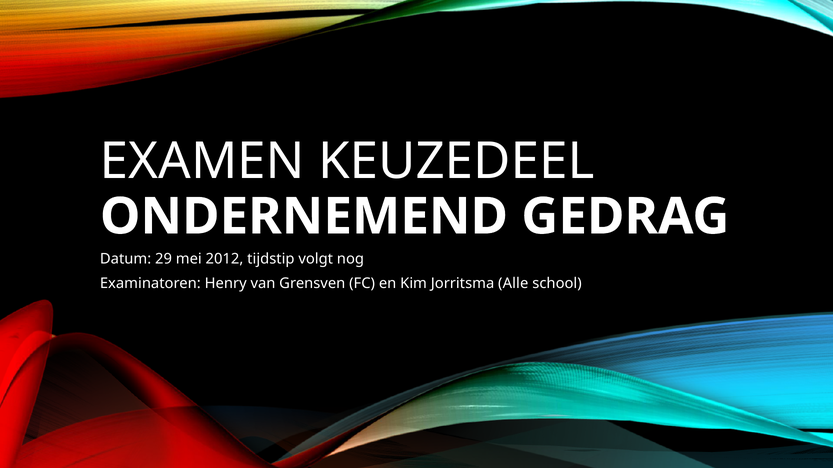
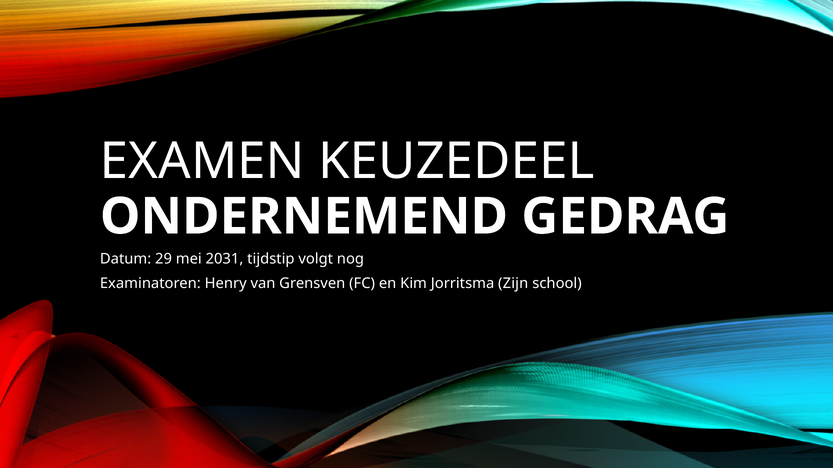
2012: 2012 -> 2031 (224, 259)
Alle: Alle -> Zijn (513, 284)
